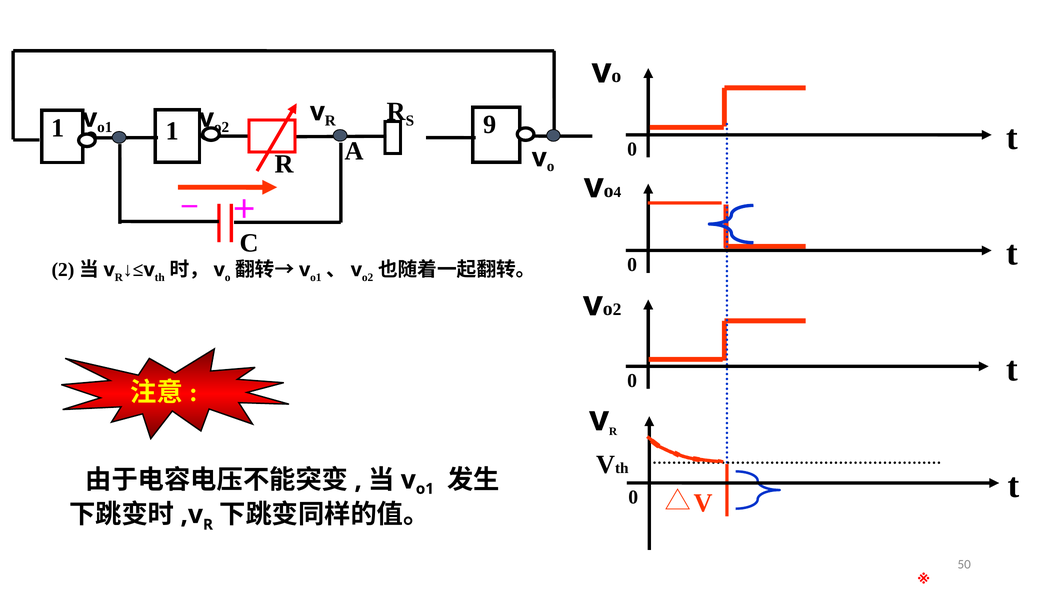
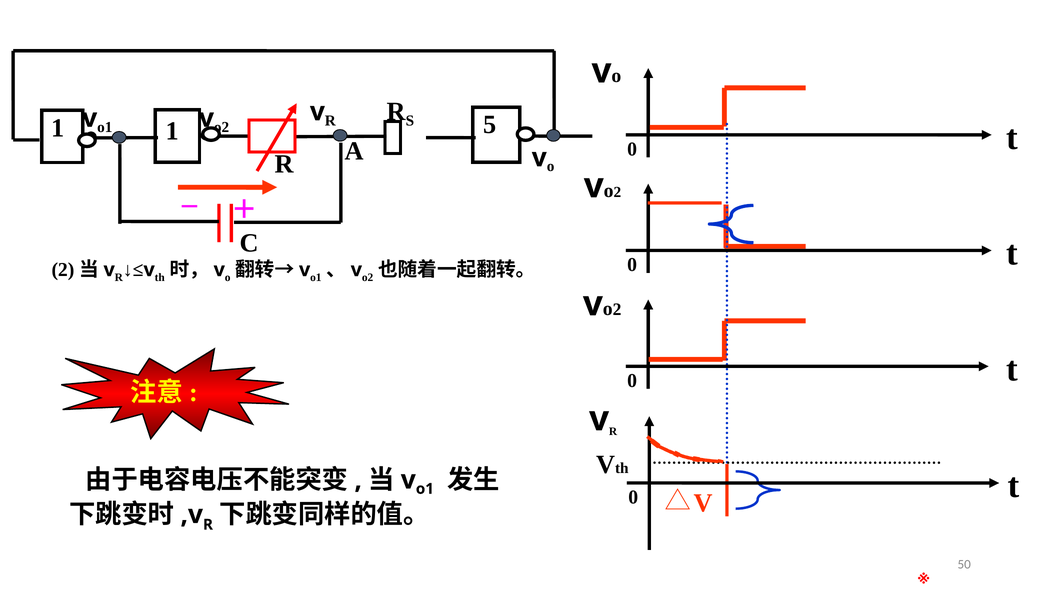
9: 9 -> 5 (490, 125)
4: 4 -> 2 (617, 192)
